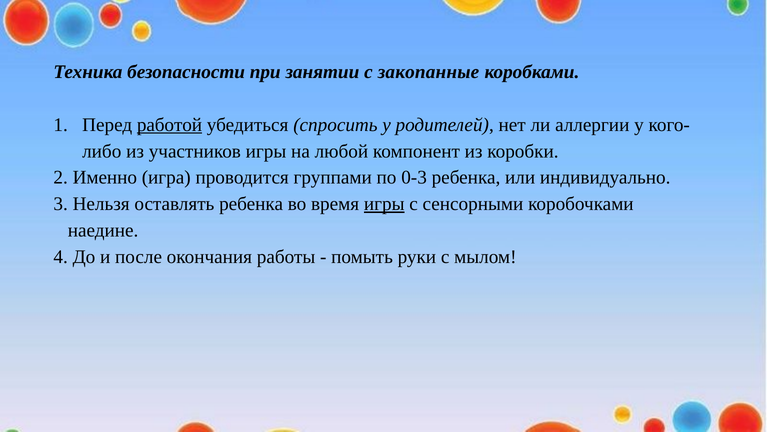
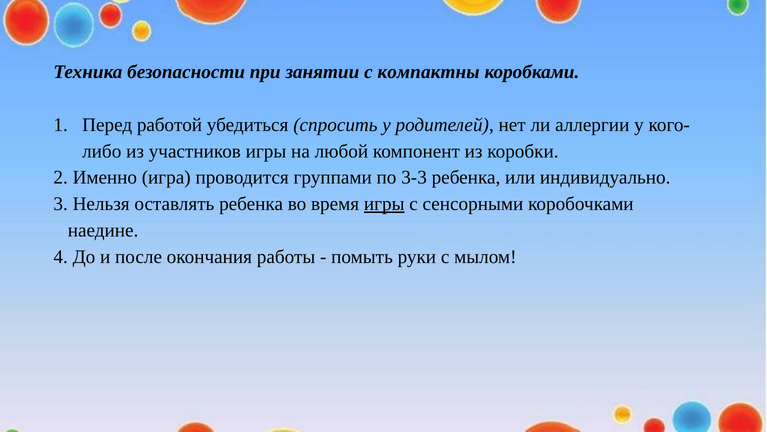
закопанные: закопанные -> компактны (429, 72)
работой underline: present -> none (169, 125)
0-3: 0-3 -> 3-3 (414, 177)
